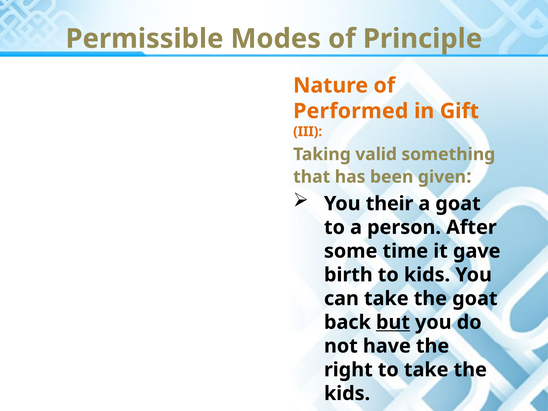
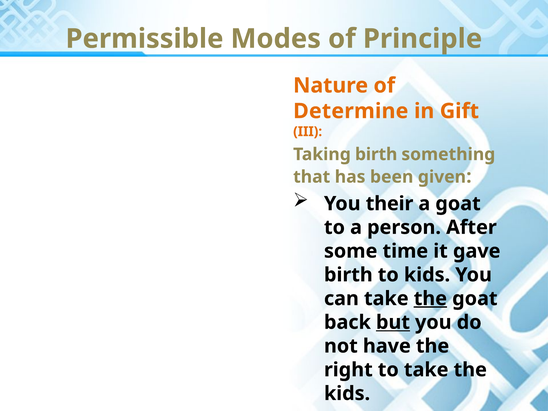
Performed: Performed -> Determine (351, 111)
Taking valid: valid -> birth (376, 154)
the underline: none -> present (430, 299)
